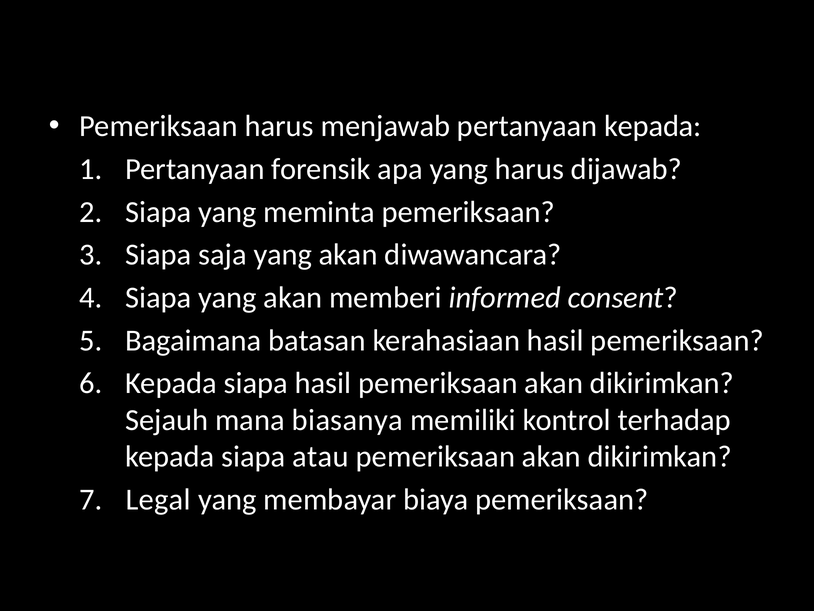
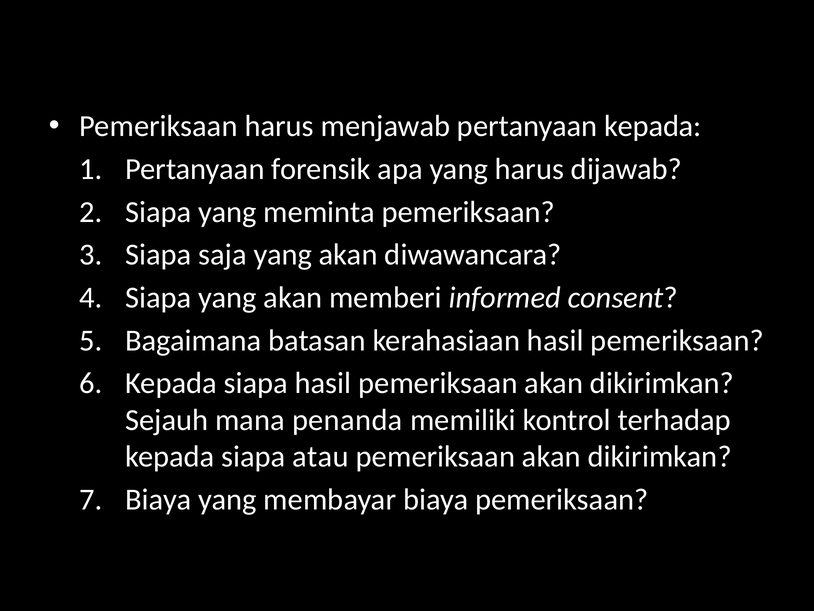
biasanya: biasanya -> penanda (347, 420)
Legal: Legal -> Biaya (158, 499)
